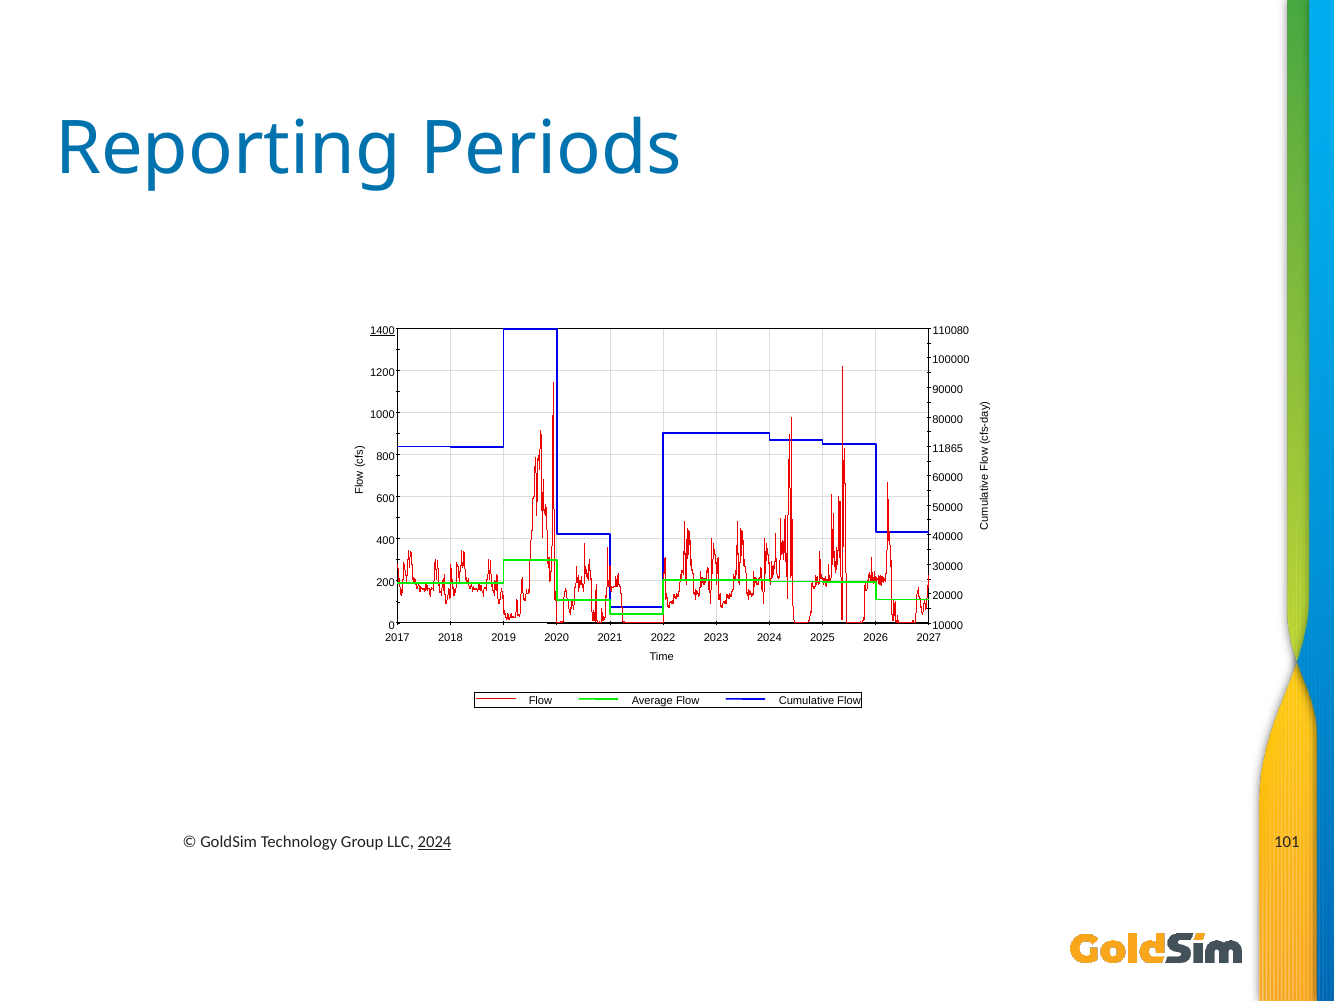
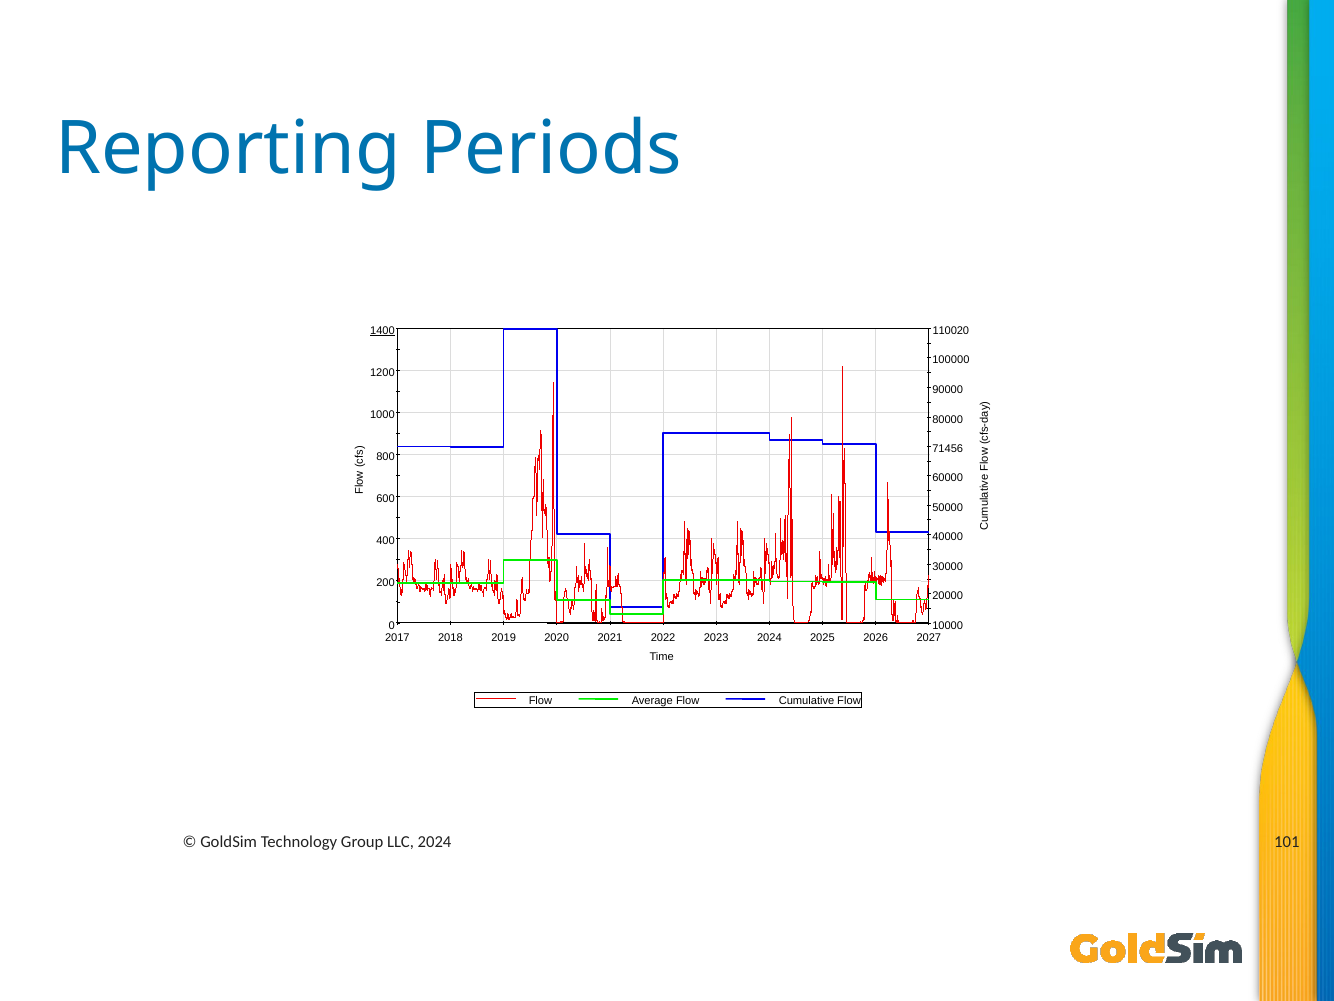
110080: 110080 -> 110020 (951, 331)
11865: 11865 -> 71456 (948, 448)
2024 underline: present -> none (435, 842)
